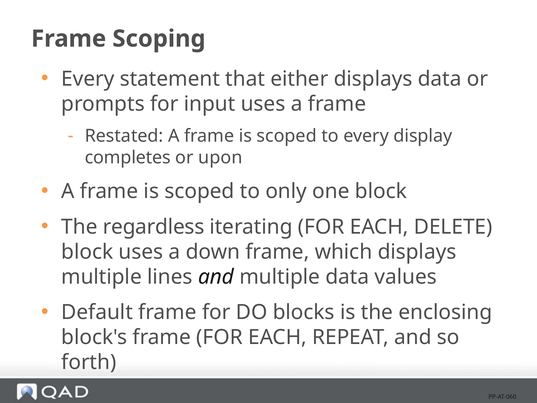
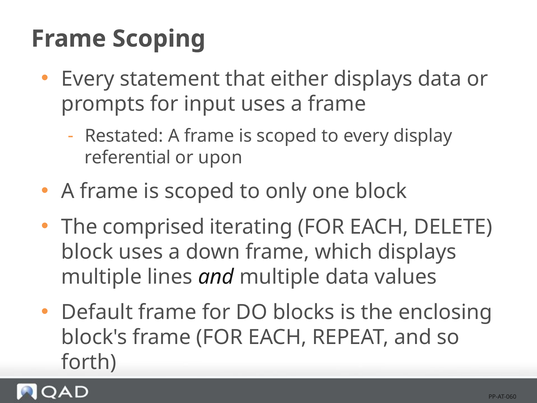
completes: completes -> referential (128, 157)
regardless: regardless -> comprised (154, 227)
